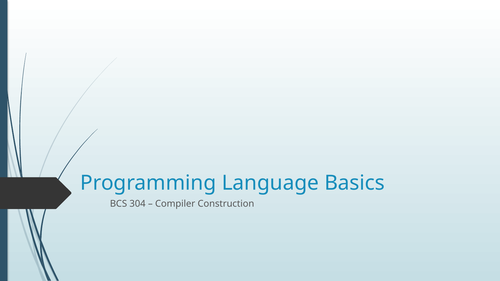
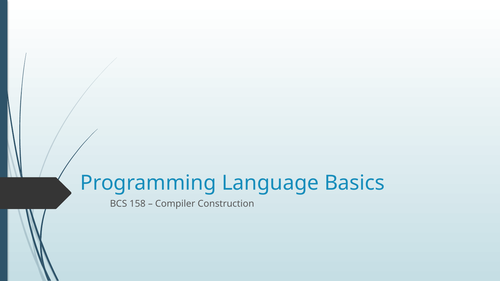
304: 304 -> 158 (138, 204)
